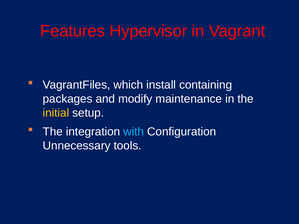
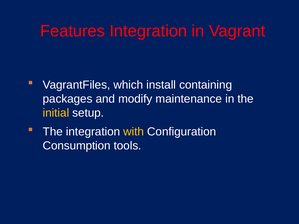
Features Hypervisor: Hypervisor -> Integration (148, 31)
with colour: light blue -> yellow (134, 132)
Unnecessary: Unnecessary -> Consumption (77, 146)
